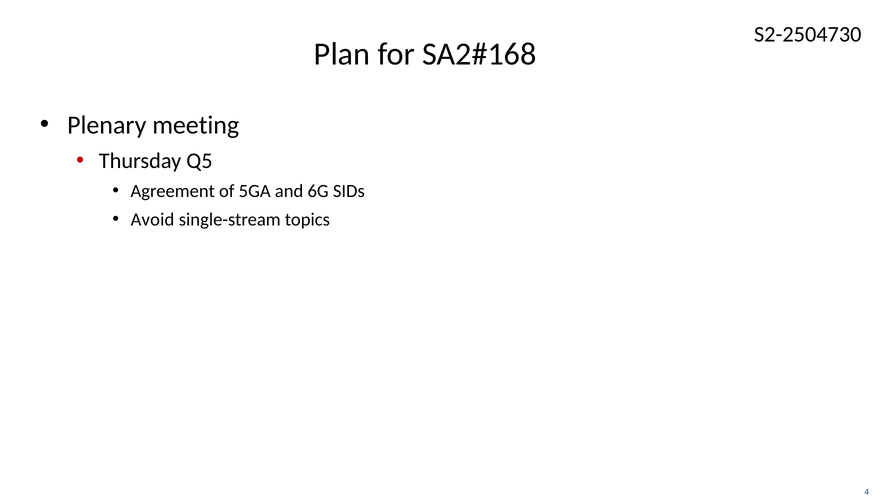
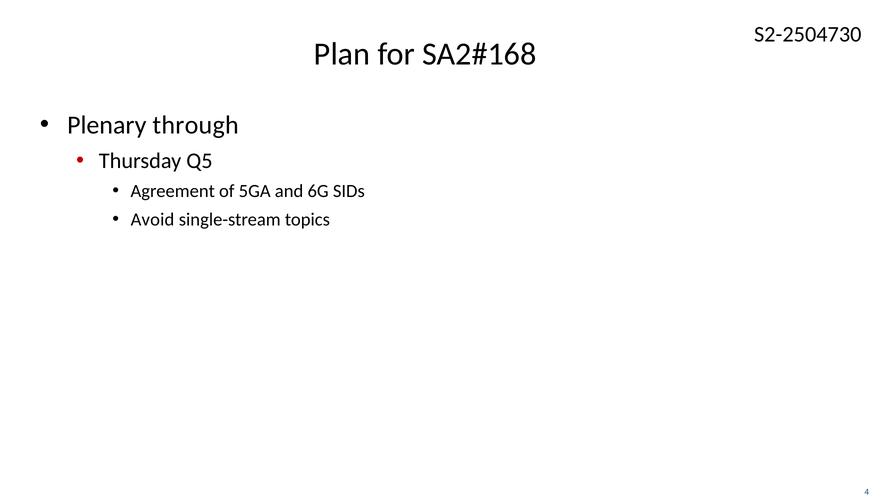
meeting: meeting -> through (196, 125)
